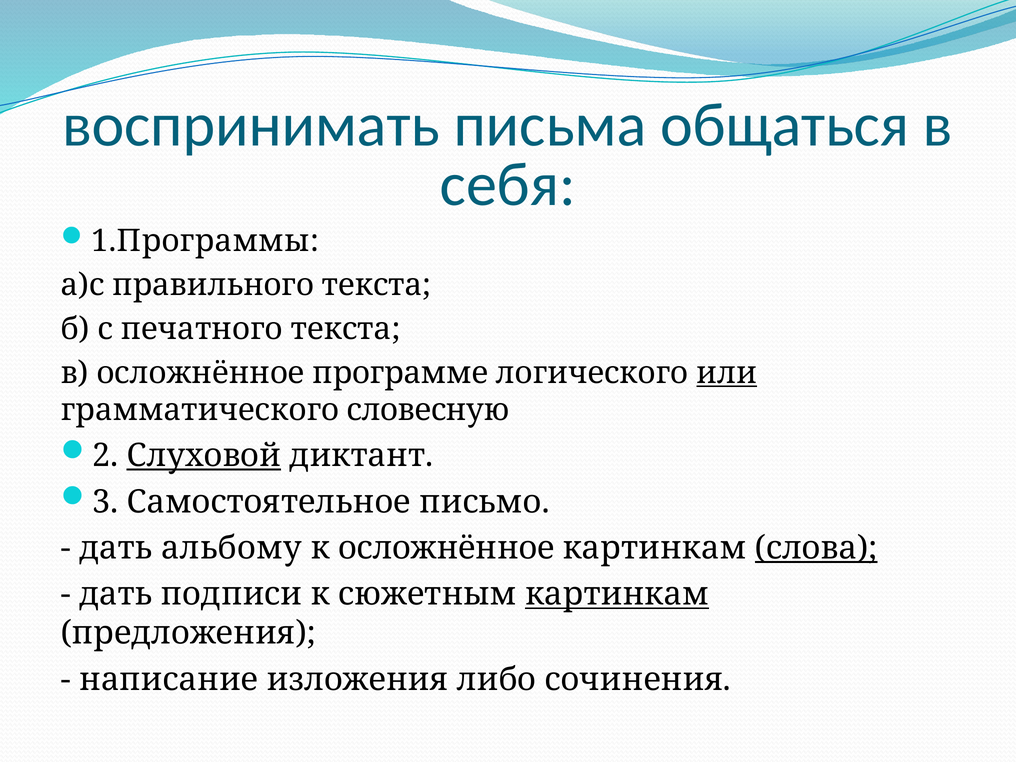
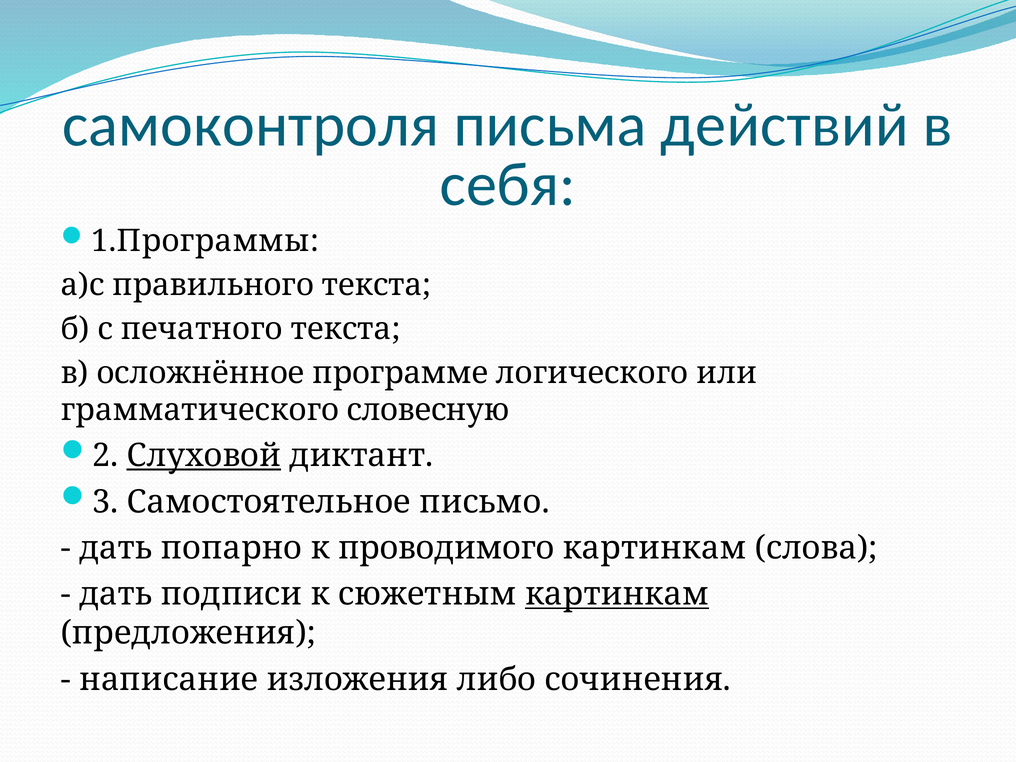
воспринимать: воспринимать -> самоконтроля (251, 125)
общаться: общаться -> действий (785, 125)
или underline: present -> none (727, 373)
альбому: альбому -> попарно (232, 548)
к осложнённое: осложнённое -> проводимого (446, 548)
слова underline: present -> none (816, 548)
